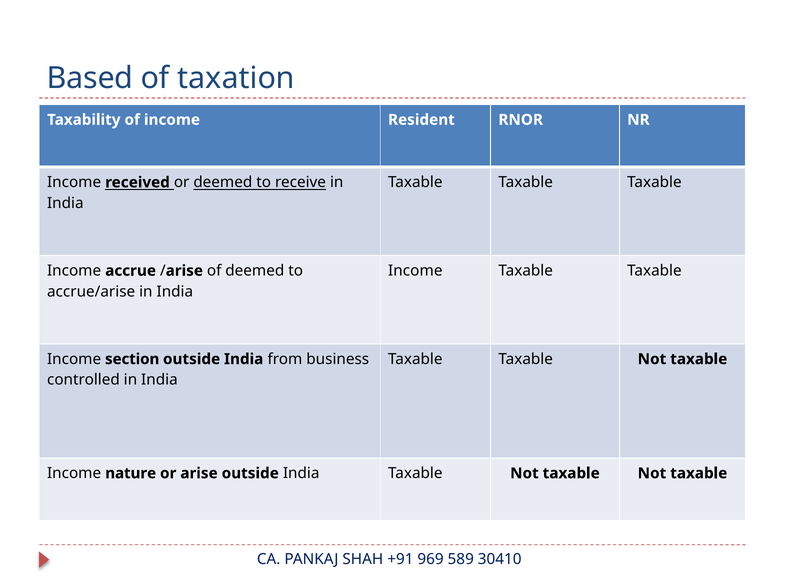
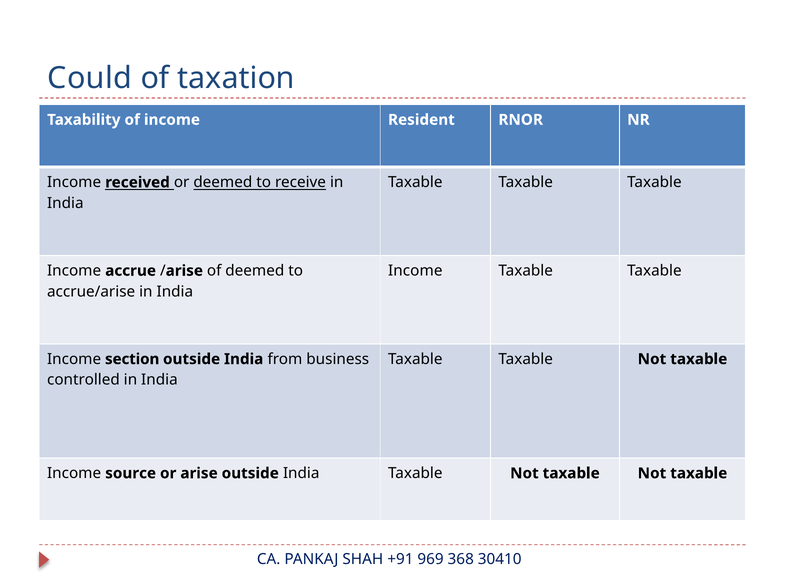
Based: Based -> Could (90, 78)
nature: nature -> source (131, 474)
589: 589 -> 368 (461, 560)
